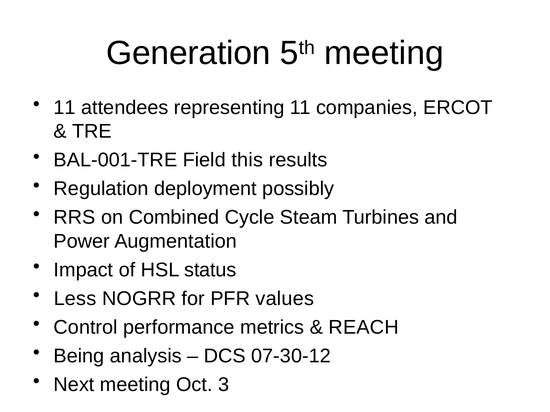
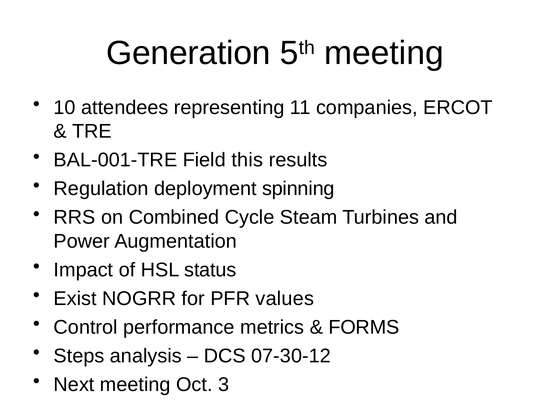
11: 11 -> 10 (65, 108)
possibly: possibly -> spinning (298, 189)
Less: Less -> Exist (75, 299)
REACH: REACH -> FORMS (364, 328)
Being: Being -> Steps (79, 356)
